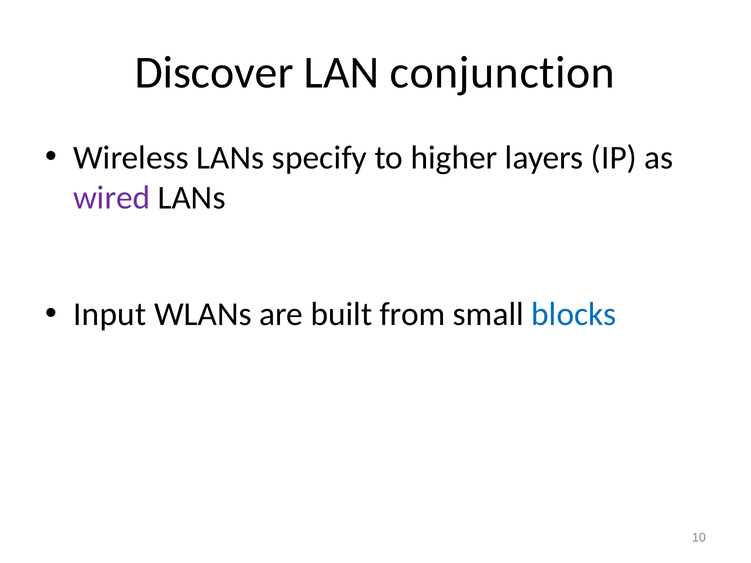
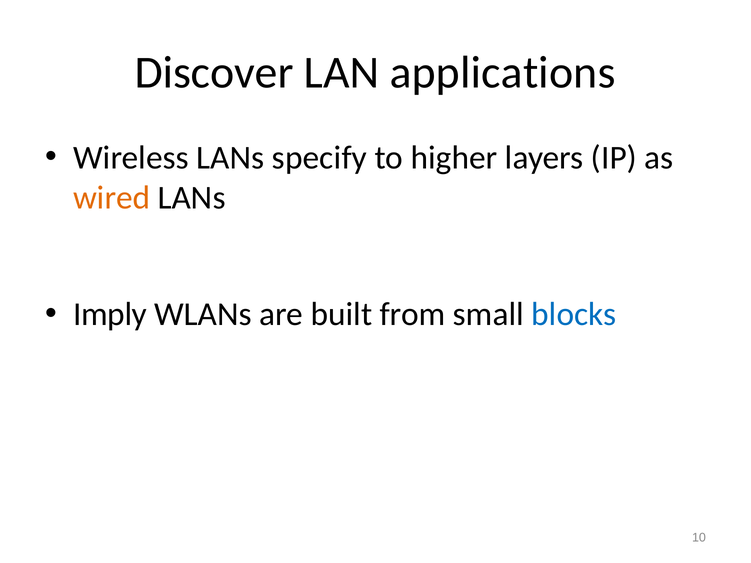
conjunction: conjunction -> applications (503, 73)
wired colour: purple -> orange (112, 198)
Input: Input -> Imply (110, 315)
